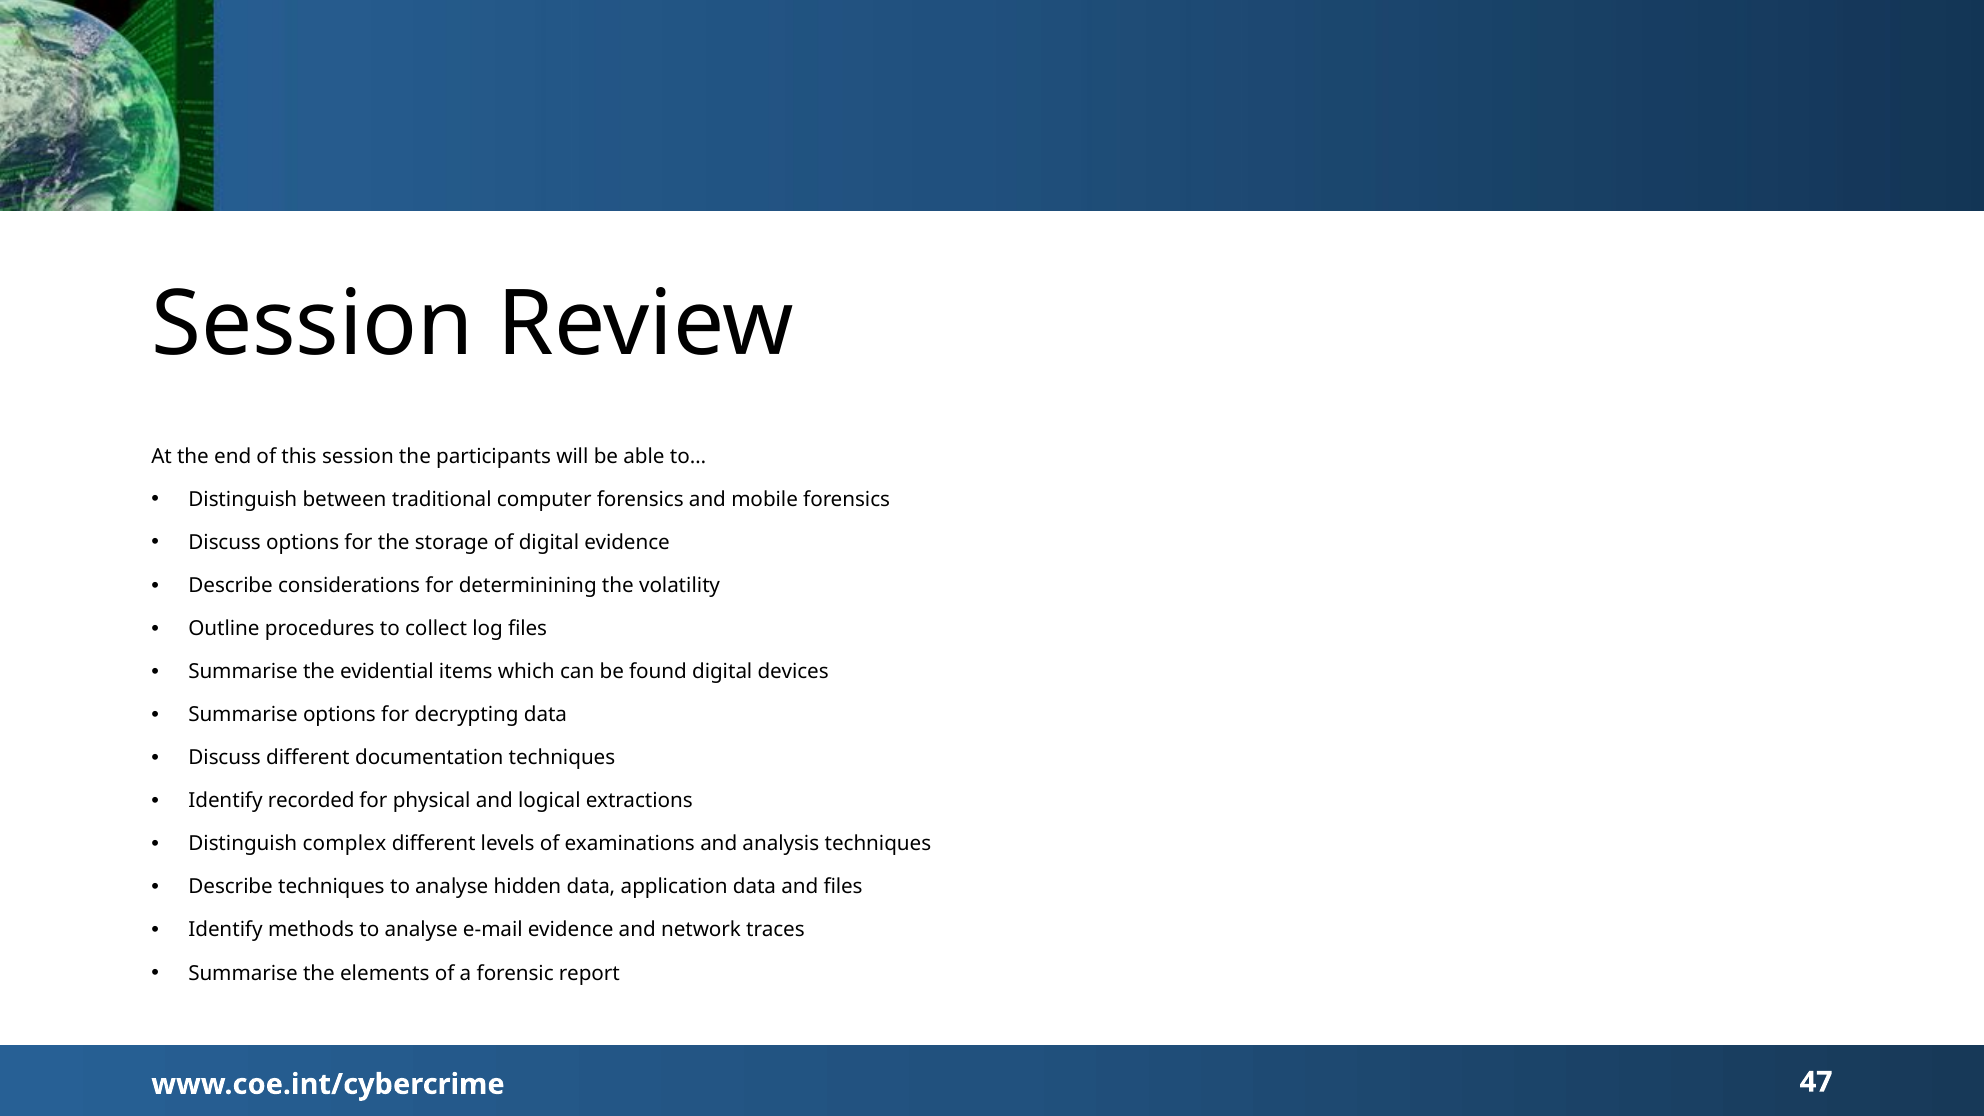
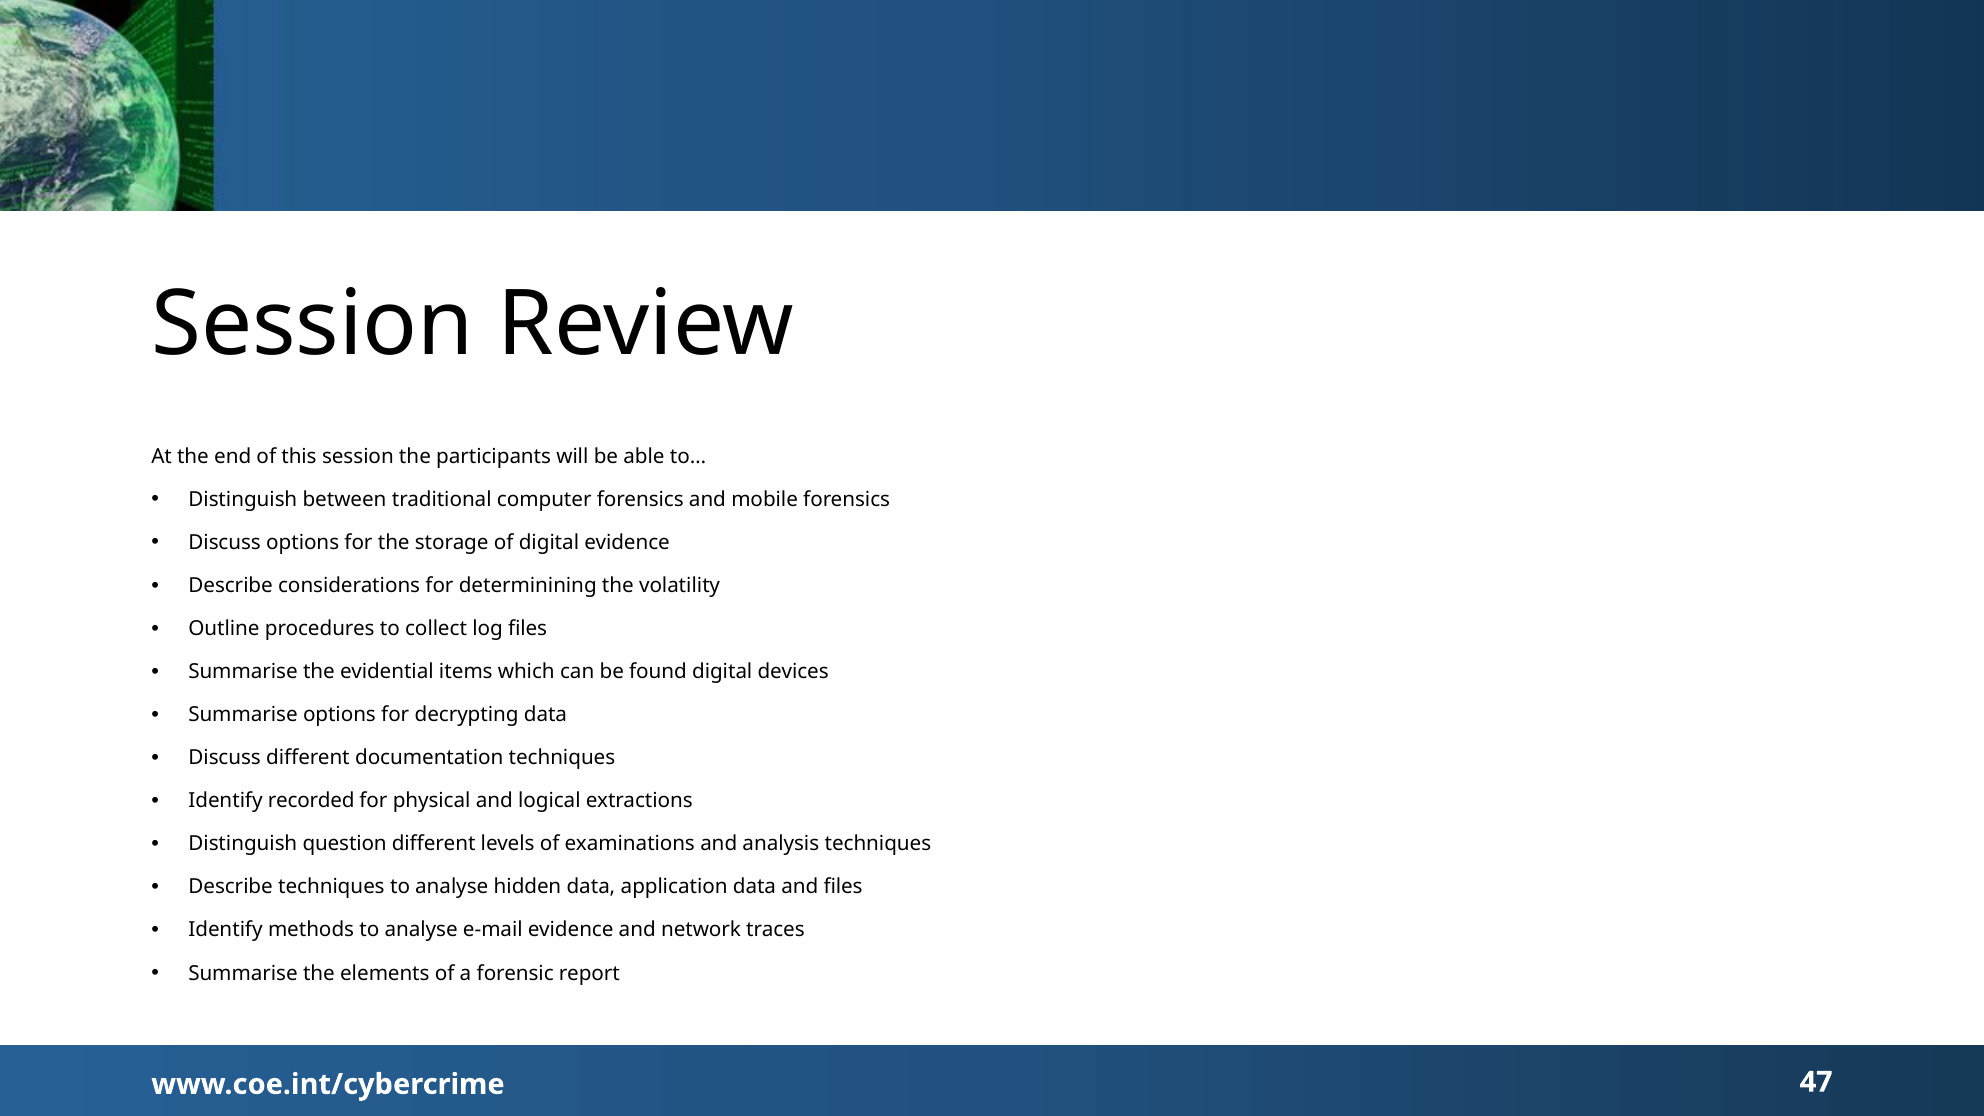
complex: complex -> question (345, 844)
